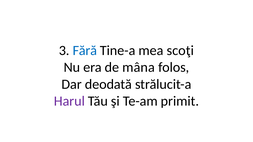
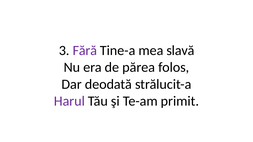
Fără colour: blue -> purple (85, 51)
scoţi: scoţi -> slavă (180, 51)
mâna: mâna -> părea (139, 68)
